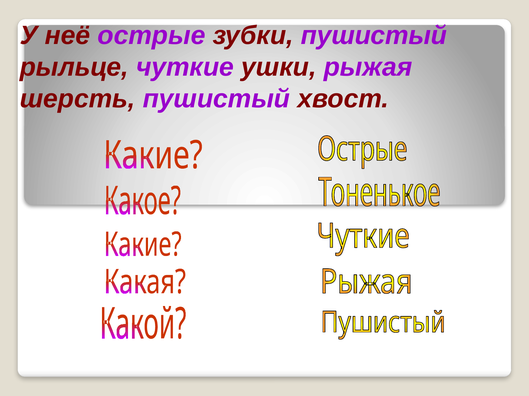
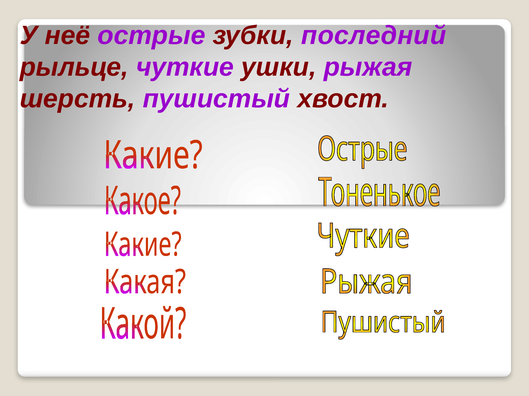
зубки пушистый: пушистый -> последний (374, 35)
